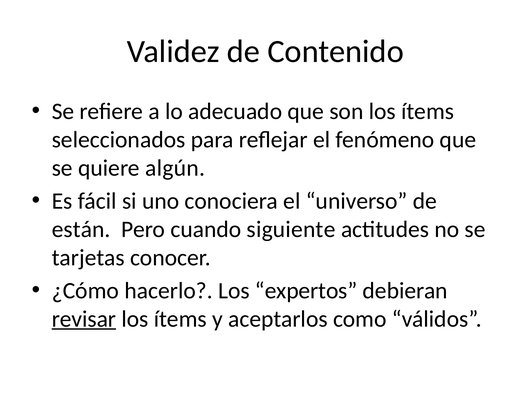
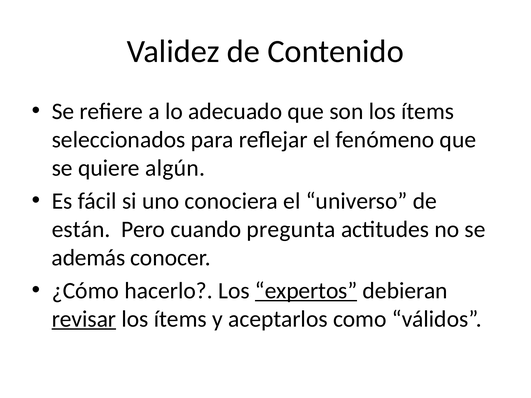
siguiente: siguiente -> pregunta (291, 229)
tarjetas: tarjetas -> además (88, 258)
expertos underline: none -> present (306, 291)
